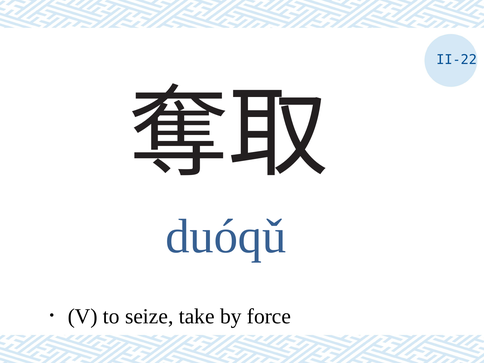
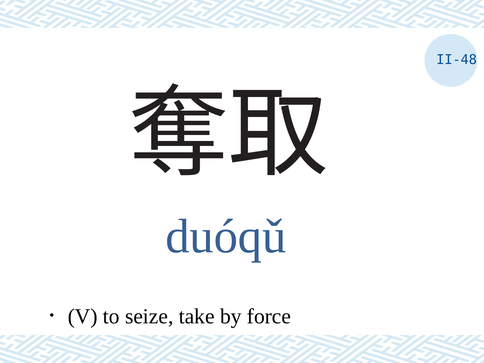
II-22: II-22 -> II-48 (457, 60)
